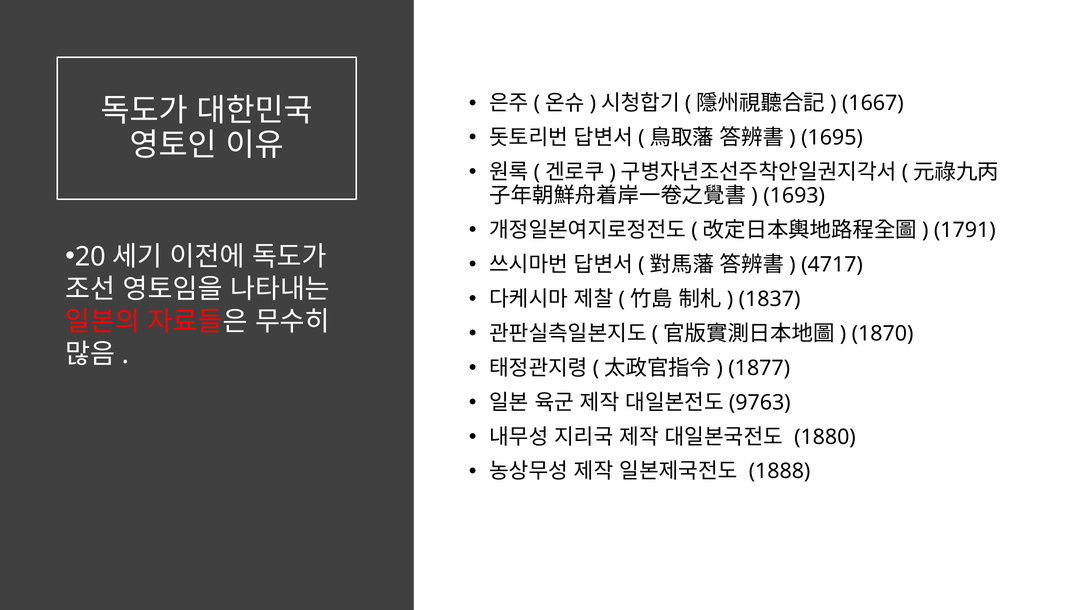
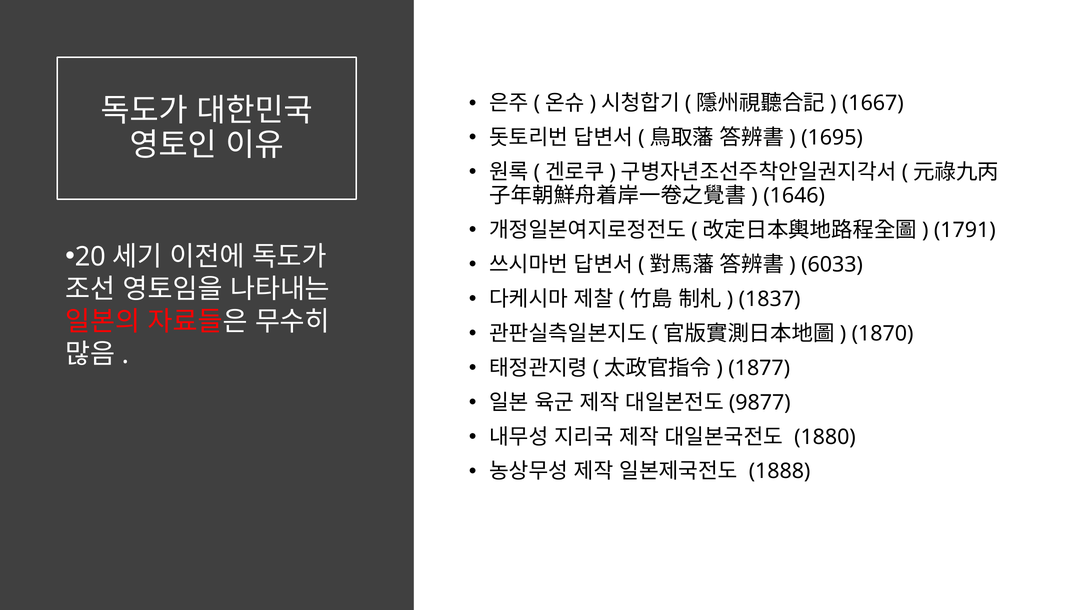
1693: 1693 -> 1646 (794, 195)
4717: 4717 -> 6033 (832, 264)
9763: 9763 -> 9877 (760, 402)
